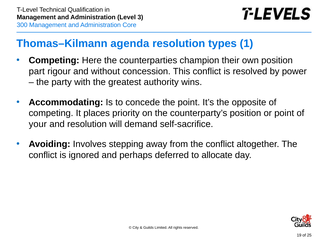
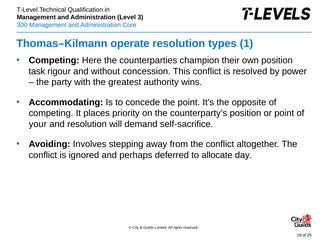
agenda: agenda -> operate (130, 43)
part: part -> task (37, 71)
